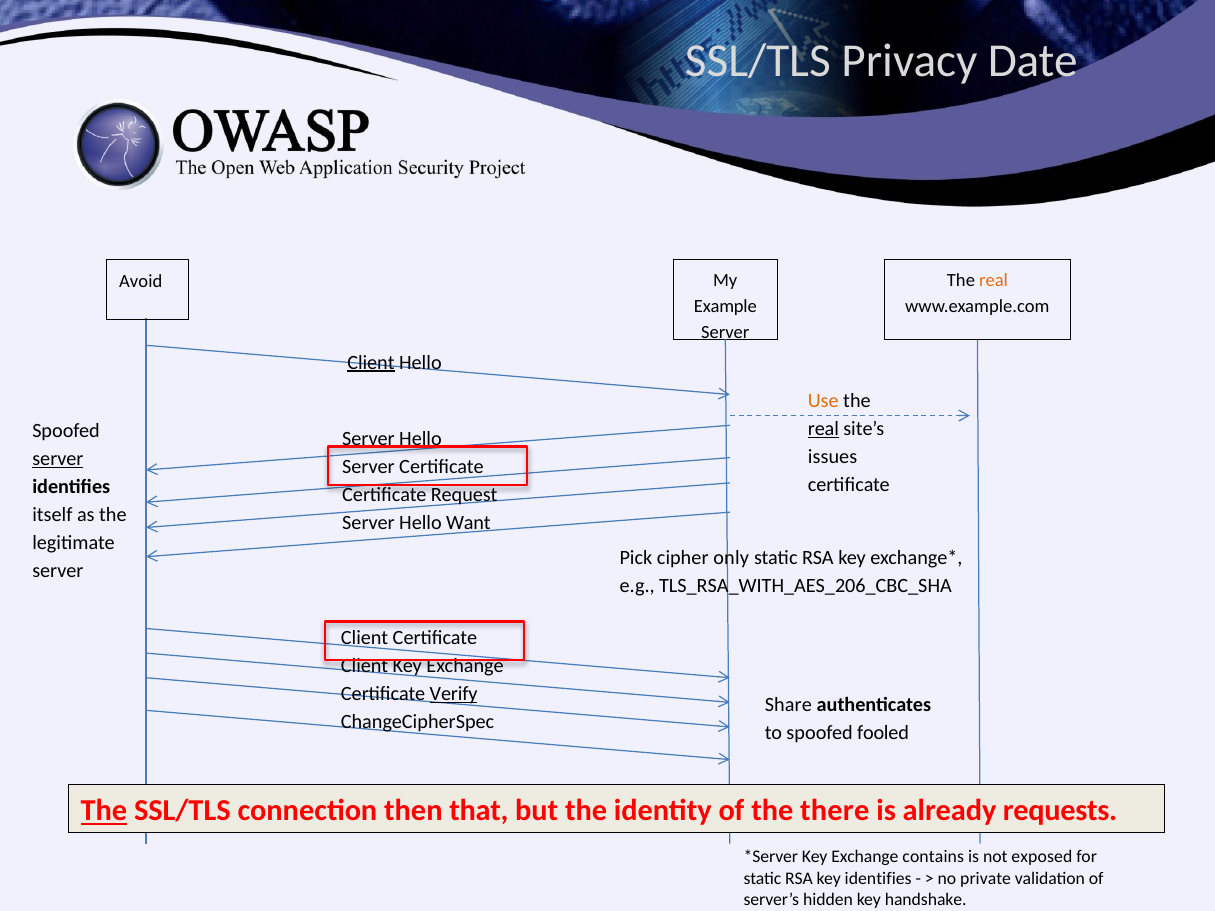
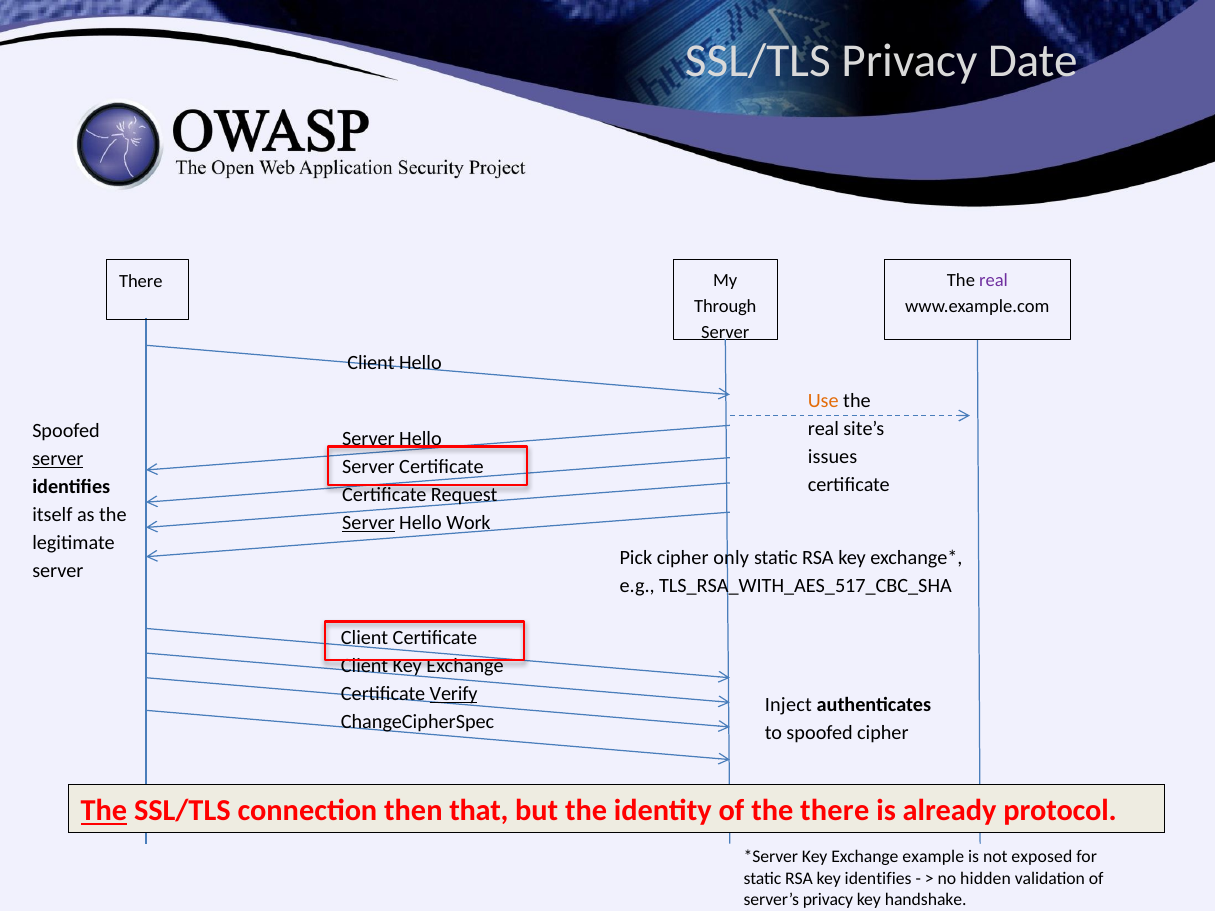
Avoid: Avoid -> There (141, 281)
real colour: orange -> purple (994, 281)
Example: Example -> Through (725, 307)
Client underline: present -> none (371, 362)
real underline: present -> none (823, 429)
Server underline: none -> present (368, 523)
Want: Want -> Work (468, 523)
TLS_RSA_WITH_AES_206_CBC_SHA: TLS_RSA_WITH_AES_206_CBC_SHA -> TLS_RSA_WITH_AES_517_CBC_SHA (805, 586)
Share: Share -> Inject (788, 705)
spoofed fooled: fooled -> cipher (883, 733)
requests: requests -> protocol (1060, 811)
contains: contains -> example (933, 857)
private: private -> hidden (986, 879)
server’s hidden: hidden -> privacy (828, 900)
